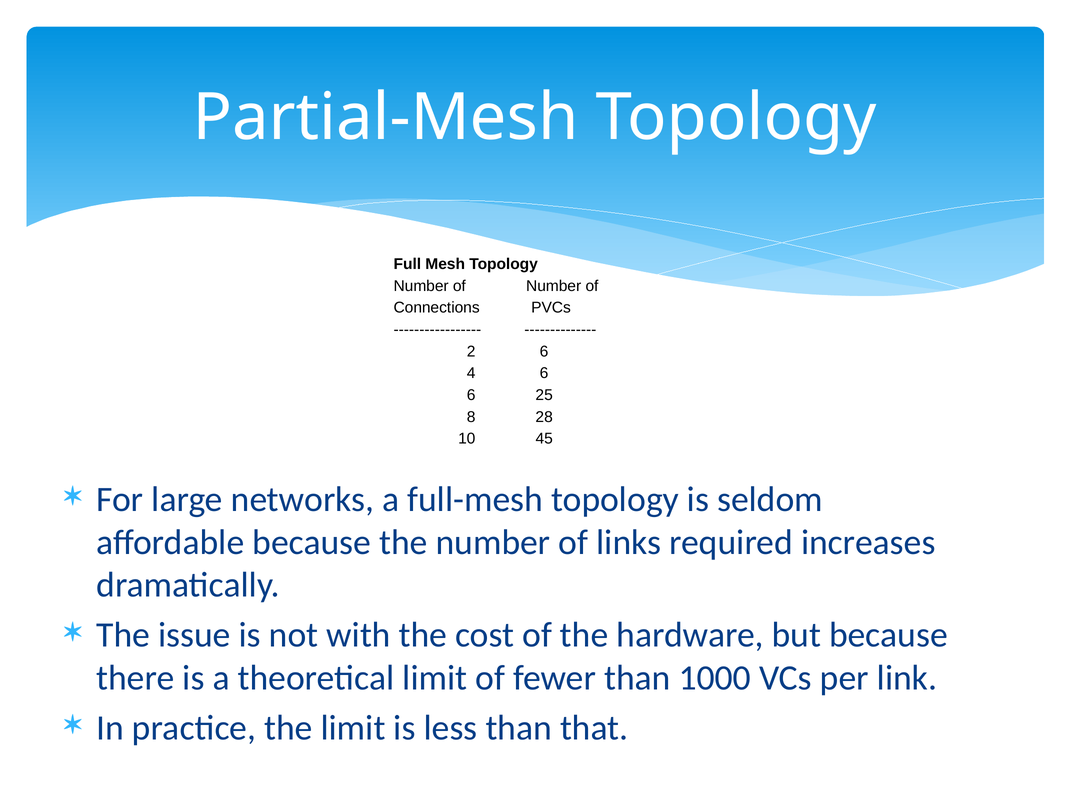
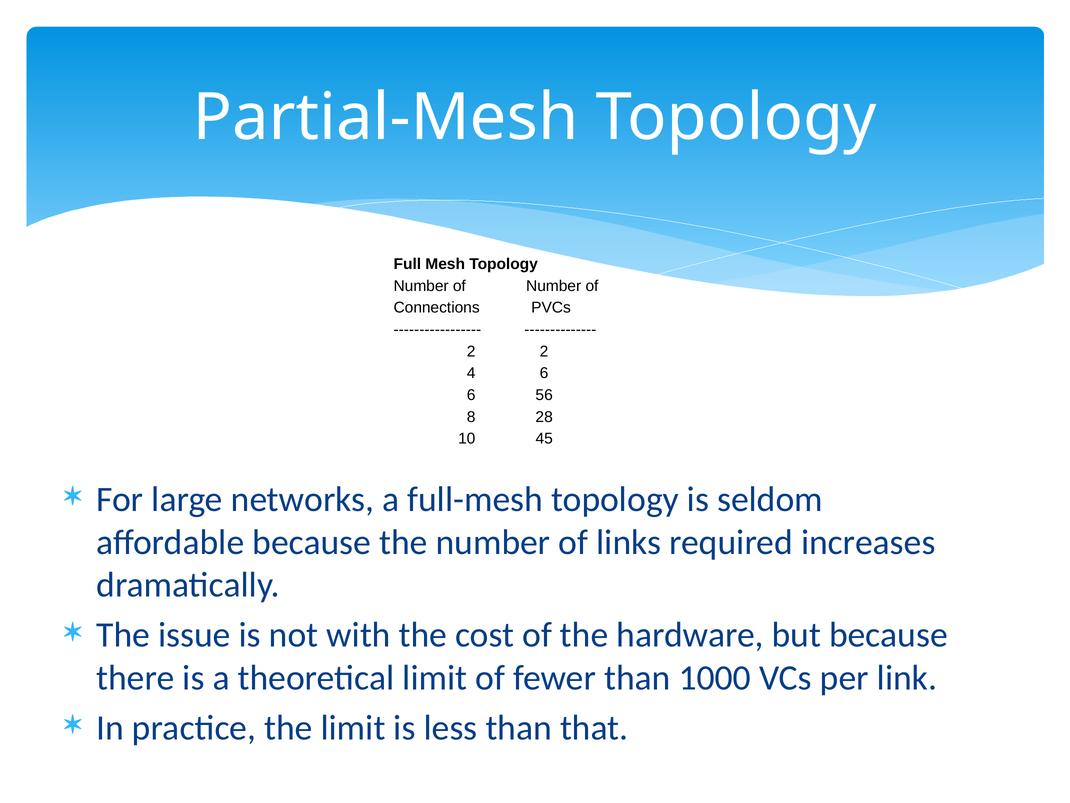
2 6: 6 -> 2 (544, 351)
25: 25 -> 56 (544, 395)
